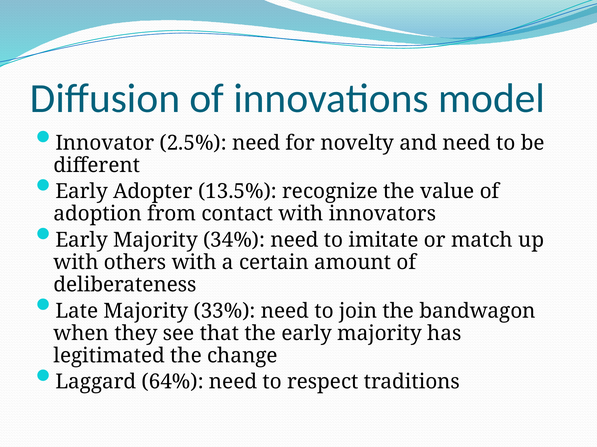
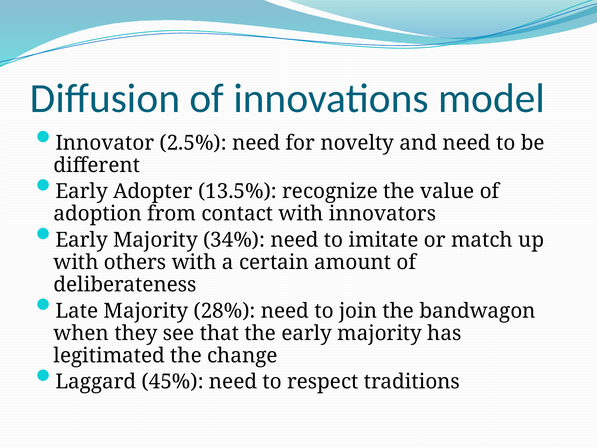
33%: 33% -> 28% (225, 311)
64%: 64% -> 45% (173, 382)
